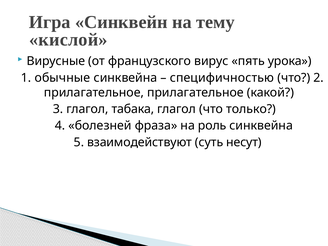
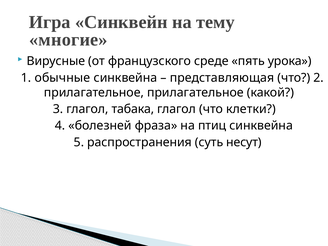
кислой: кислой -> многие (68, 40)
вирус: вирус -> среде (211, 61)
специфичностью: специфичностью -> представляющая (222, 78)
только: только -> клетки (251, 109)
роль: роль -> птиц (212, 126)
взаимодействуют: взаимодействуют -> распространения (139, 142)
